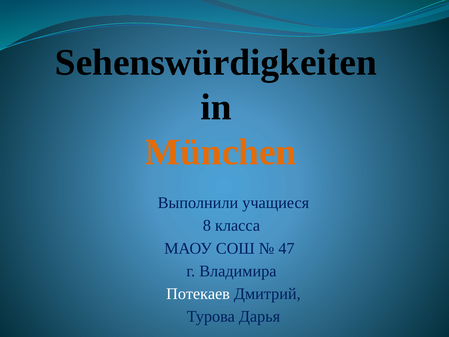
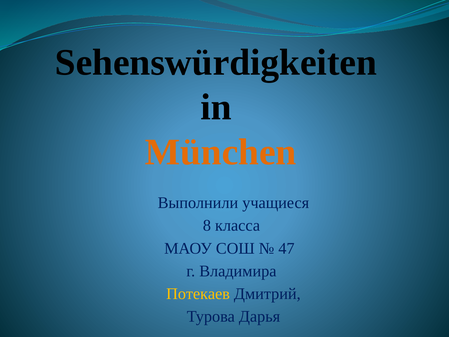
Потекаев colour: white -> yellow (198, 294)
